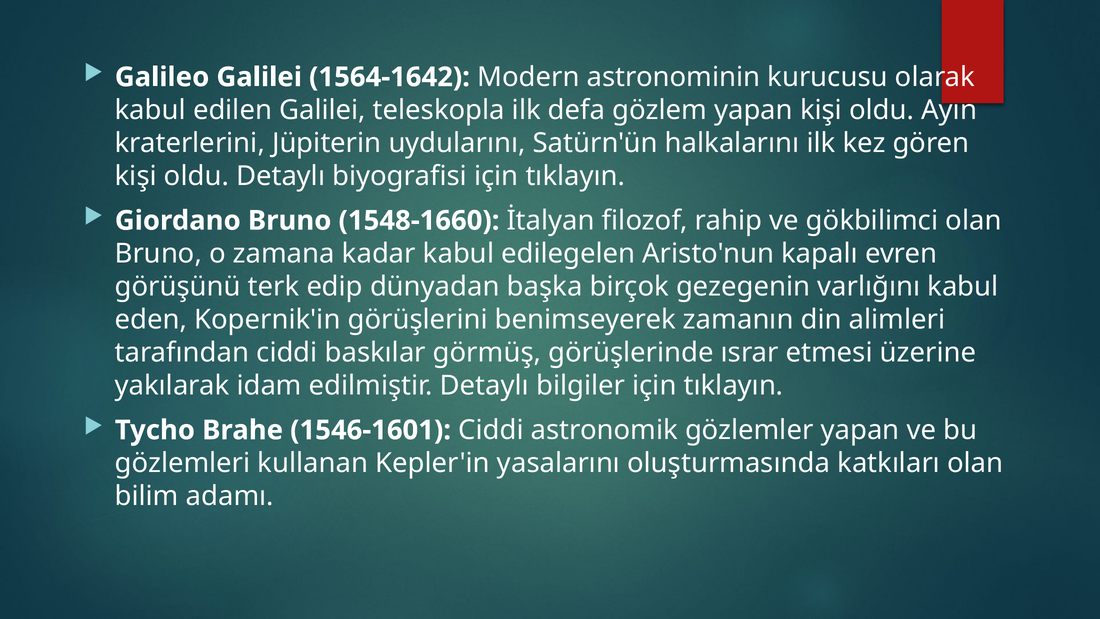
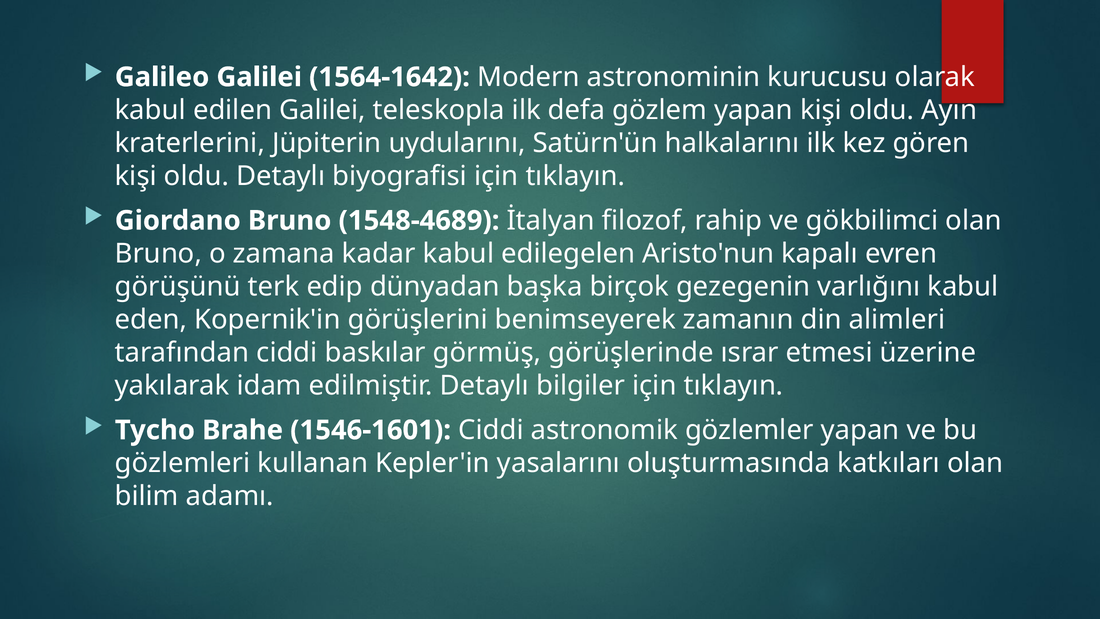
1548-1660: 1548-1660 -> 1548-4689 (419, 221)
